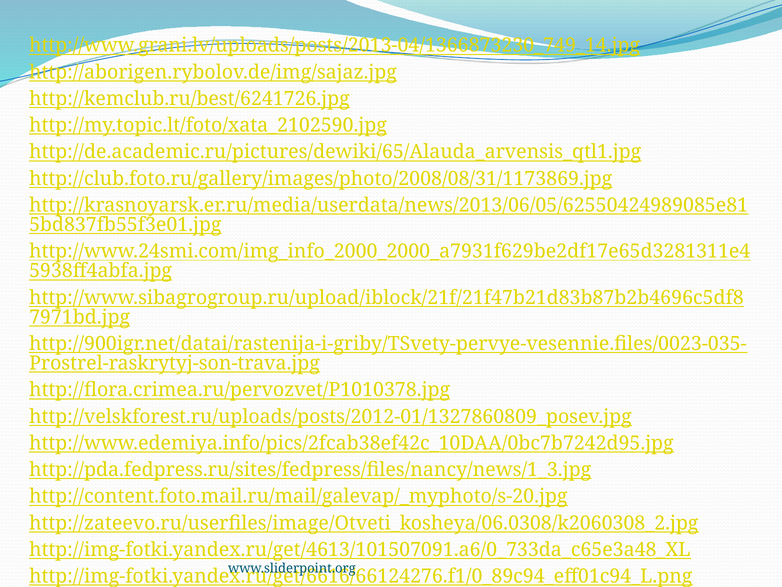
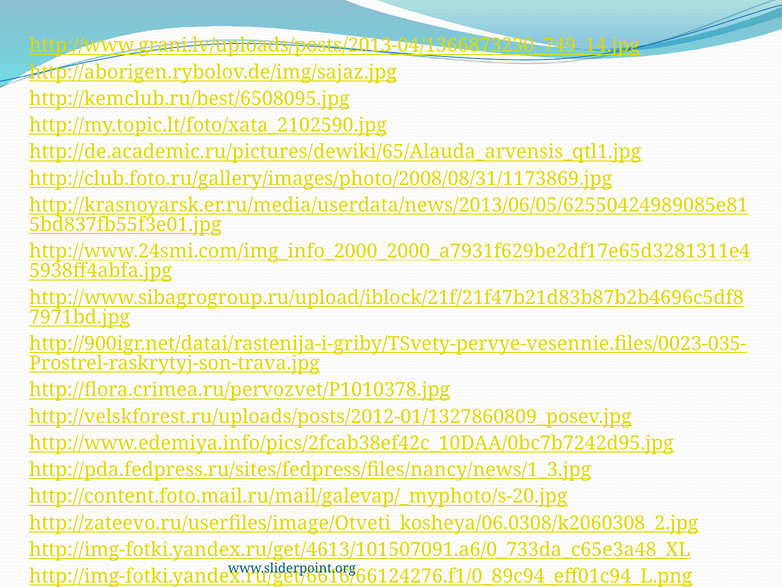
http://kemclub.ru/best/6241726.jpg: http://kemclub.ru/best/6241726.jpg -> http://kemclub.ru/best/6508095.jpg (189, 99)
